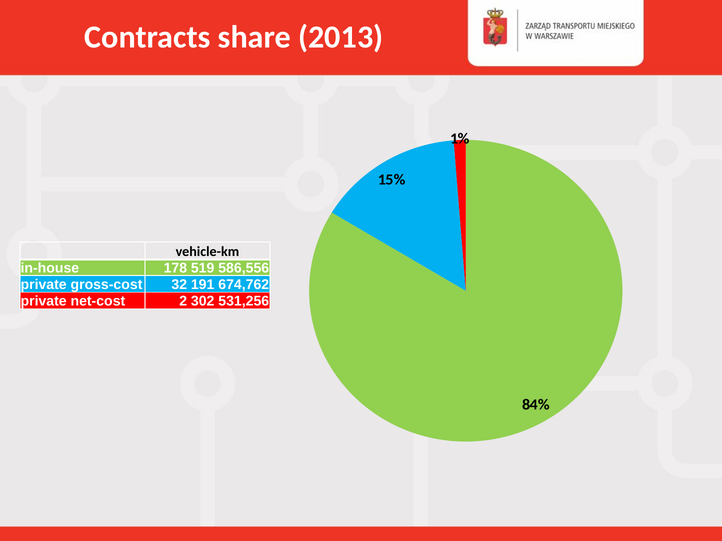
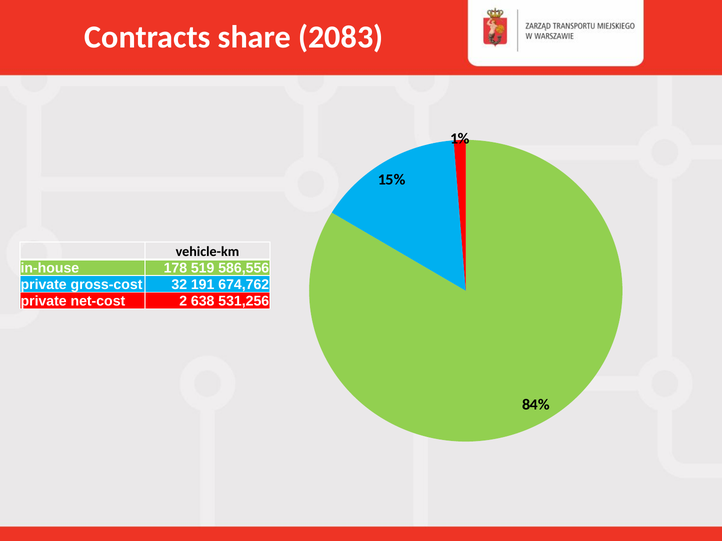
2013: 2013 -> 2083 (341, 37)
302: 302 -> 638 (203, 301)
